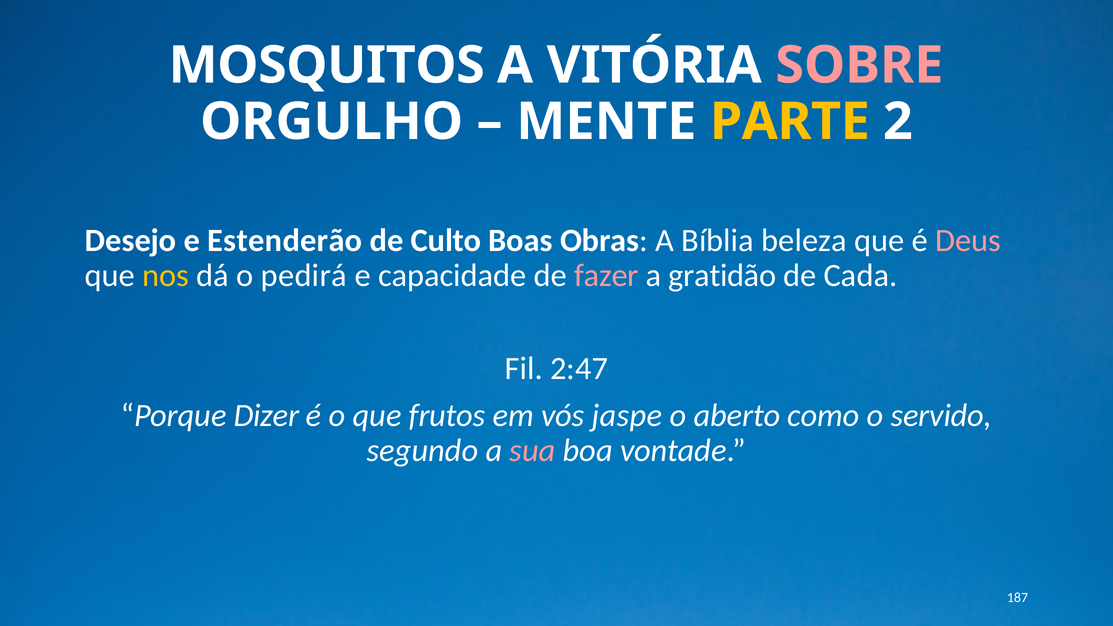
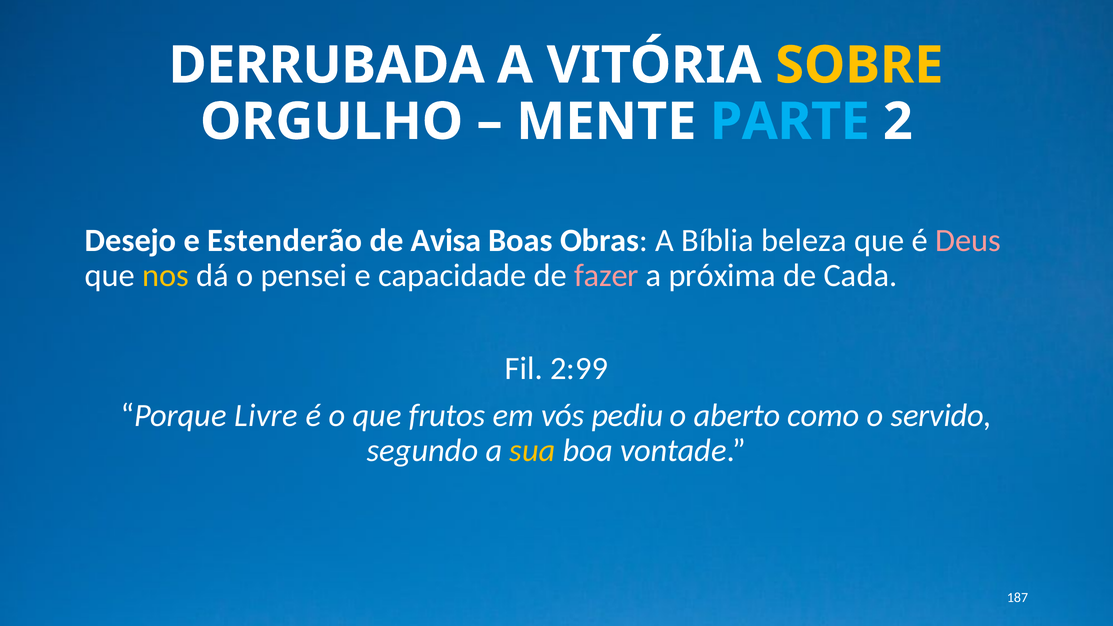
MOSQUITOS: MOSQUITOS -> DERRUBADA (327, 65)
SOBRE colour: pink -> yellow (859, 65)
PARTE colour: yellow -> light blue (790, 122)
Culto: Culto -> Avisa (446, 240)
pedirá: pedirá -> pensei (304, 275)
gratidão: gratidão -> próxima (722, 275)
2:47: 2:47 -> 2:99 (579, 369)
Dizer: Dizer -> Livre (266, 415)
jaspe: jaspe -> pediu (627, 415)
sua colour: pink -> yellow (533, 450)
